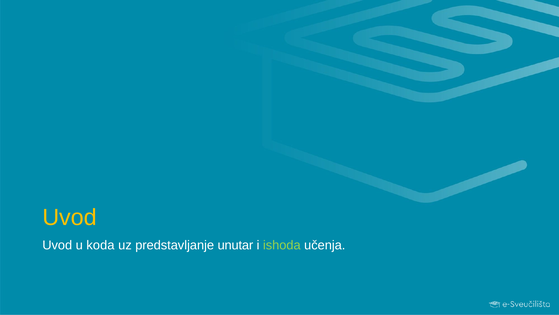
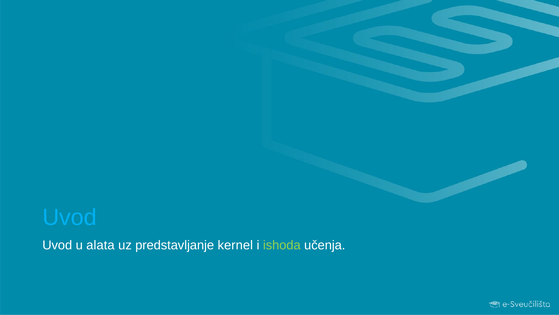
Uvod colour: yellow -> light blue (69, 217)
koda: koda -> alata (100, 245)
unutar: unutar -> kernel (235, 245)
